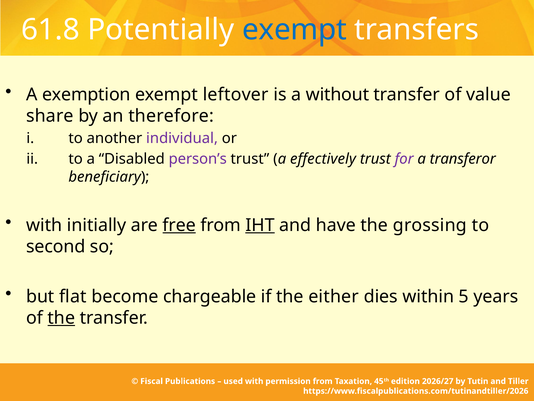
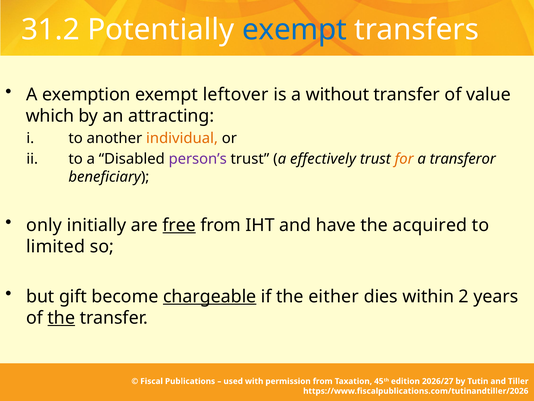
61.8: 61.8 -> 31.2 (50, 30)
share: share -> which (50, 116)
therefore: therefore -> attracting (171, 116)
individual colour: purple -> orange (182, 138)
for colour: purple -> orange (404, 159)
with: with -> only (44, 225)
IHT underline: present -> none (260, 225)
grossing: grossing -> acquired (430, 225)
second: second -> limited (56, 246)
flat: flat -> gift (73, 296)
chargeable underline: none -> present (210, 296)
5: 5 -> 2 (464, 296)
